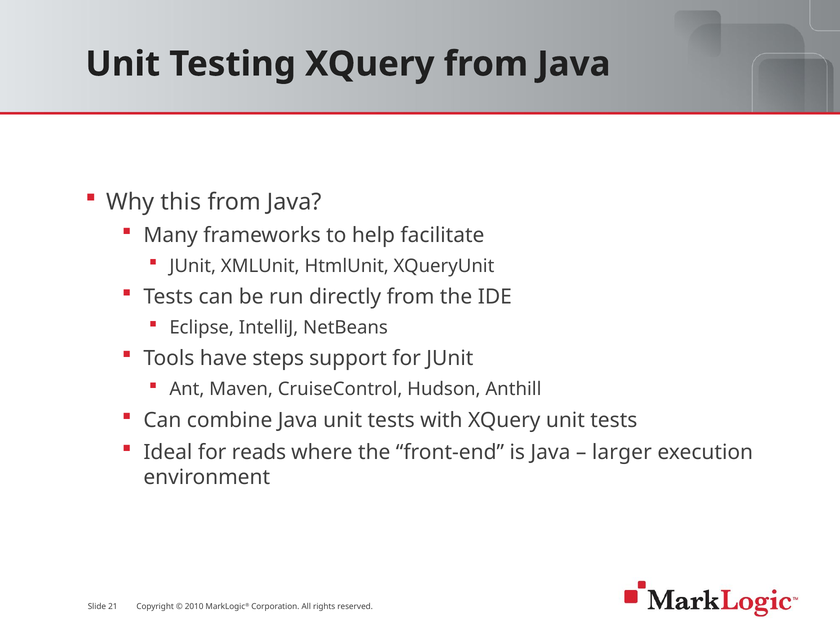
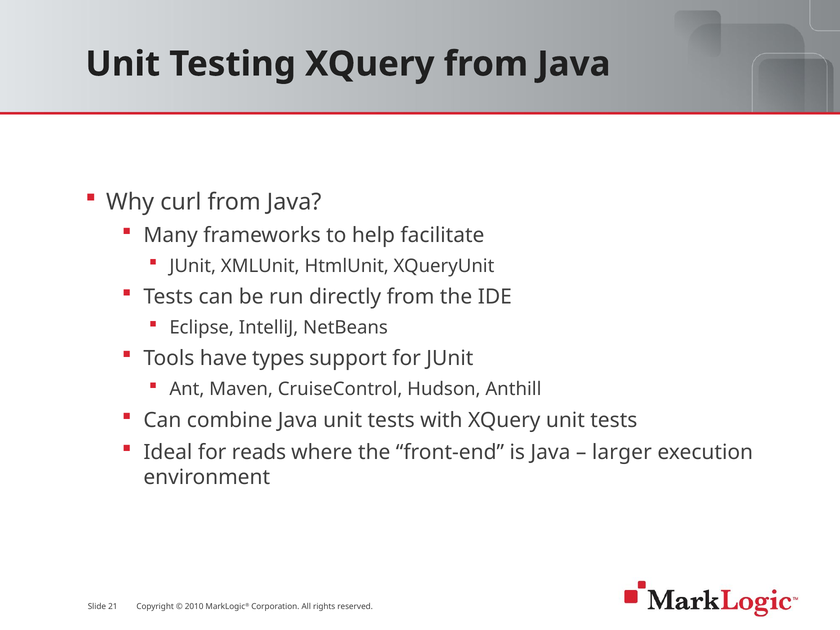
this: this -> curl (181, 202)
steps: steps -> types (278, 359)
